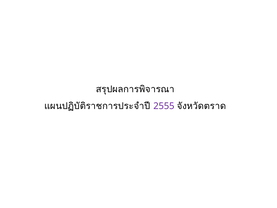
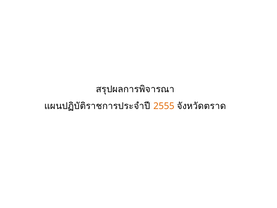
2555 colour: purple -> orange (164, 106)
